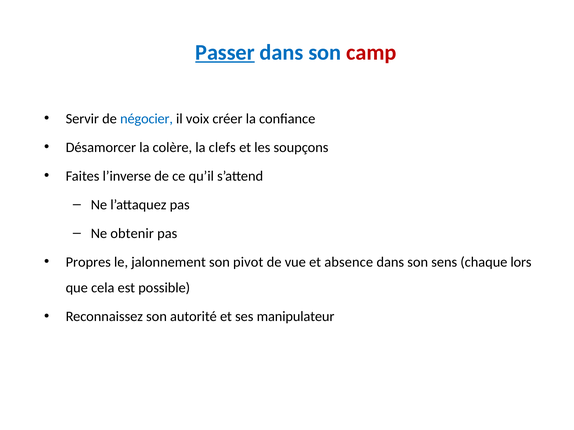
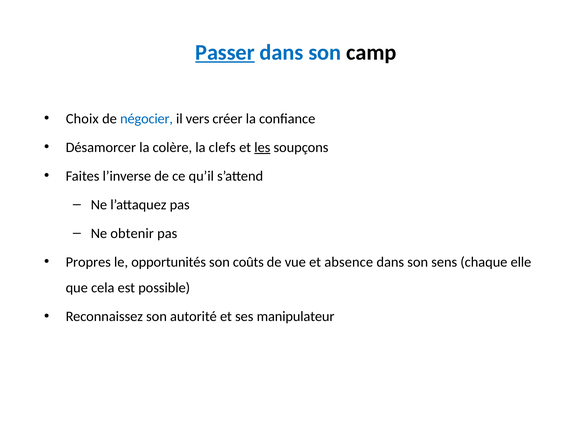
camp colour: red -> black (371, 53)
Servir: Servir -> Choix (82, 119)
voix: voix -> vers (198, 119)
les underline: none -> present (262, 148)
jalonnement: jalonnement -> opportunités (169, 262)
pivot: pivot -> coûts (248, 262)
lors: lors -> elle (521, 262)
